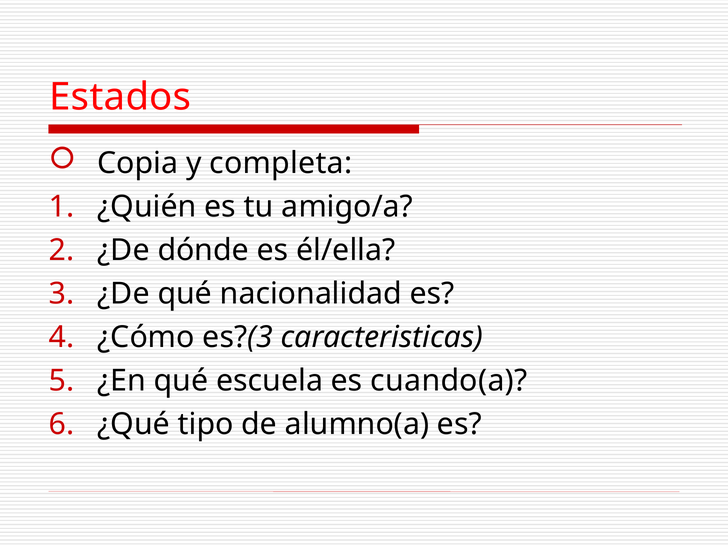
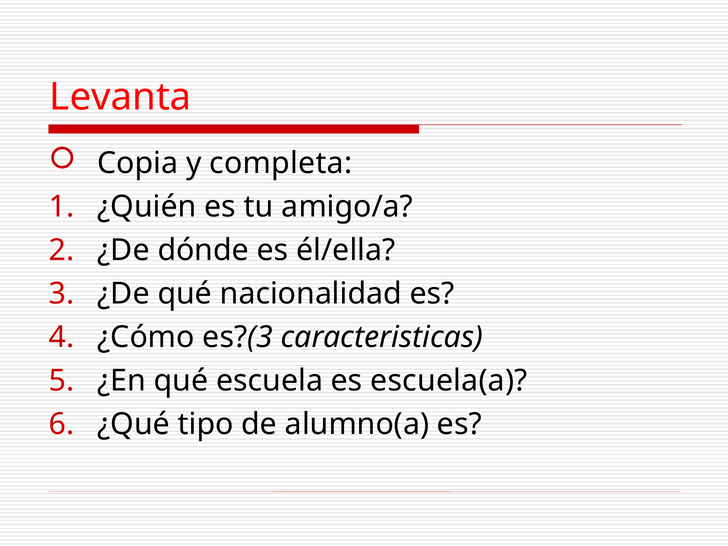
Estados: Estados -> Levanta (120, 97)
cuando(a: cuando(a -> escuela(a (449, 381)
